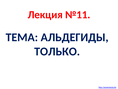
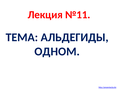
ТОЛЬКО: ТОЛЬКО -> ОДНОМ (57, 51)
